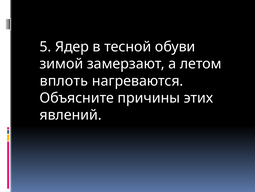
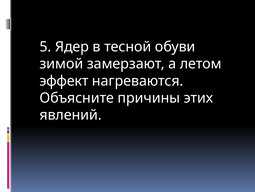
вплоть: вплоть -> эффект (64, 81)
